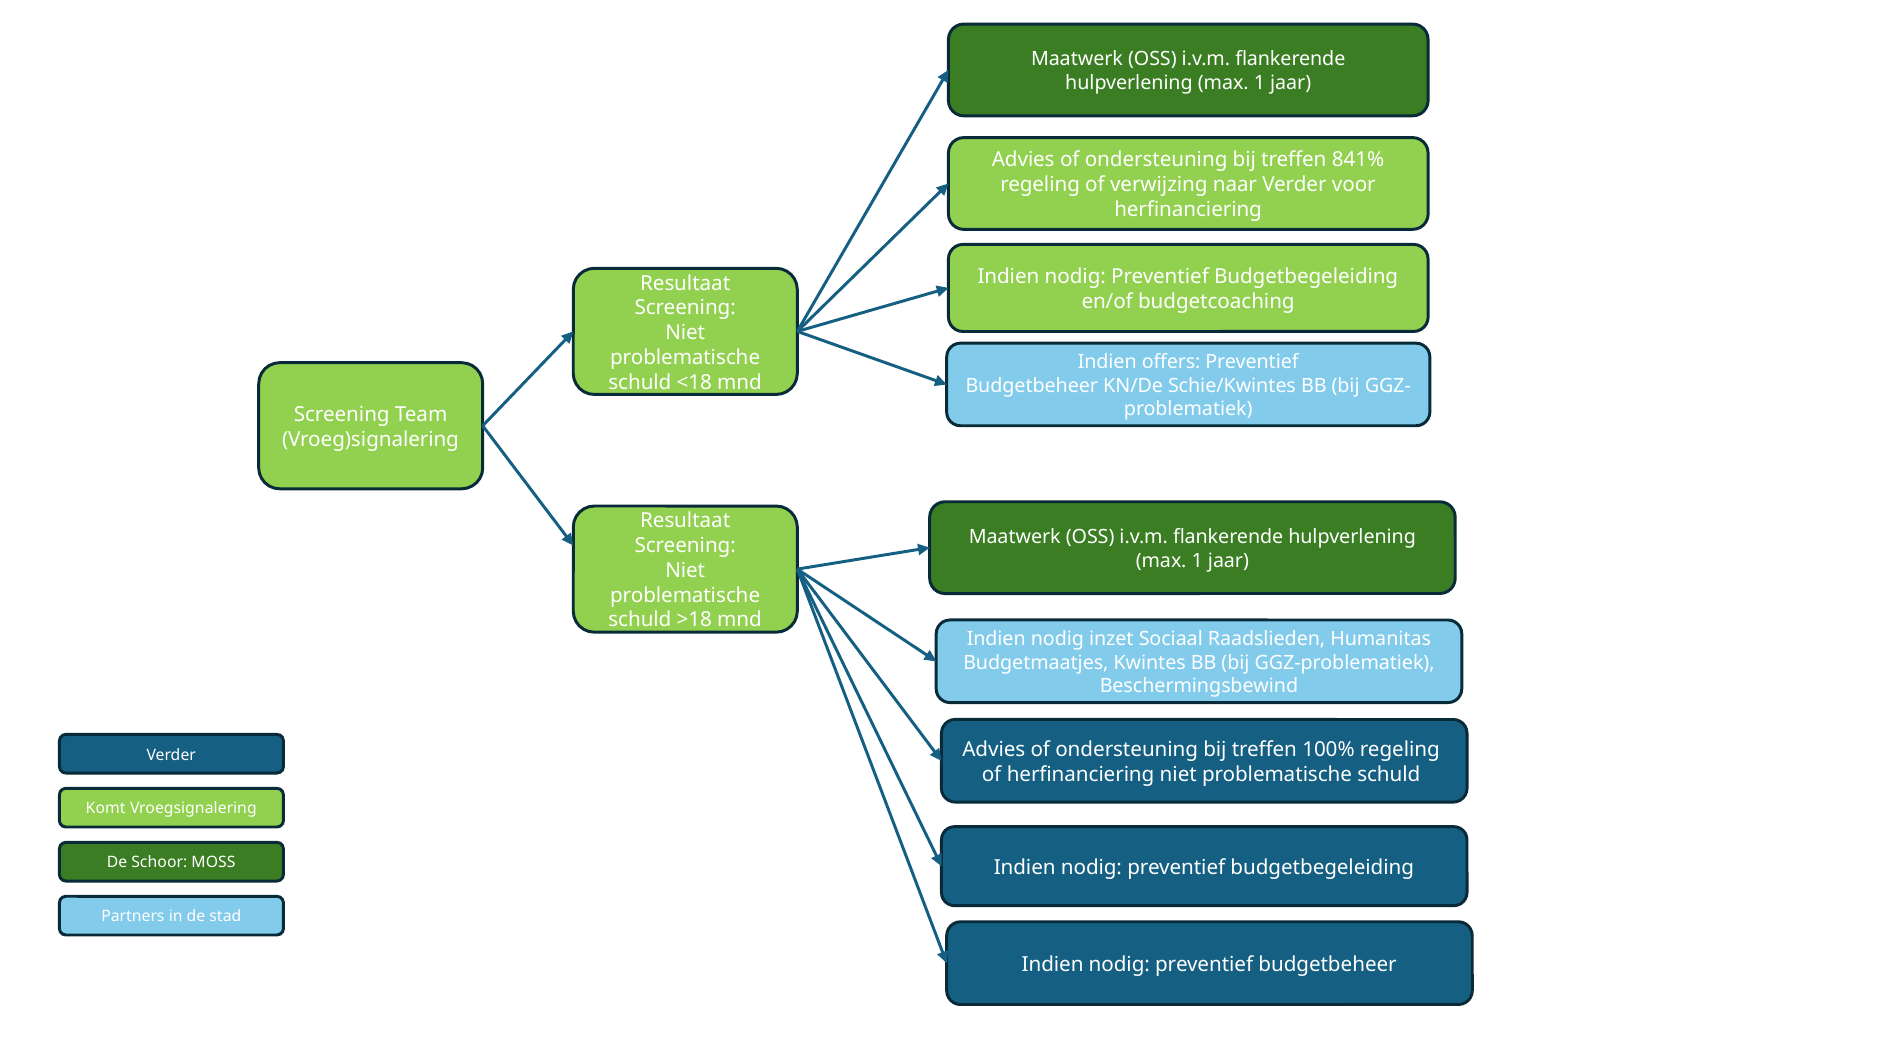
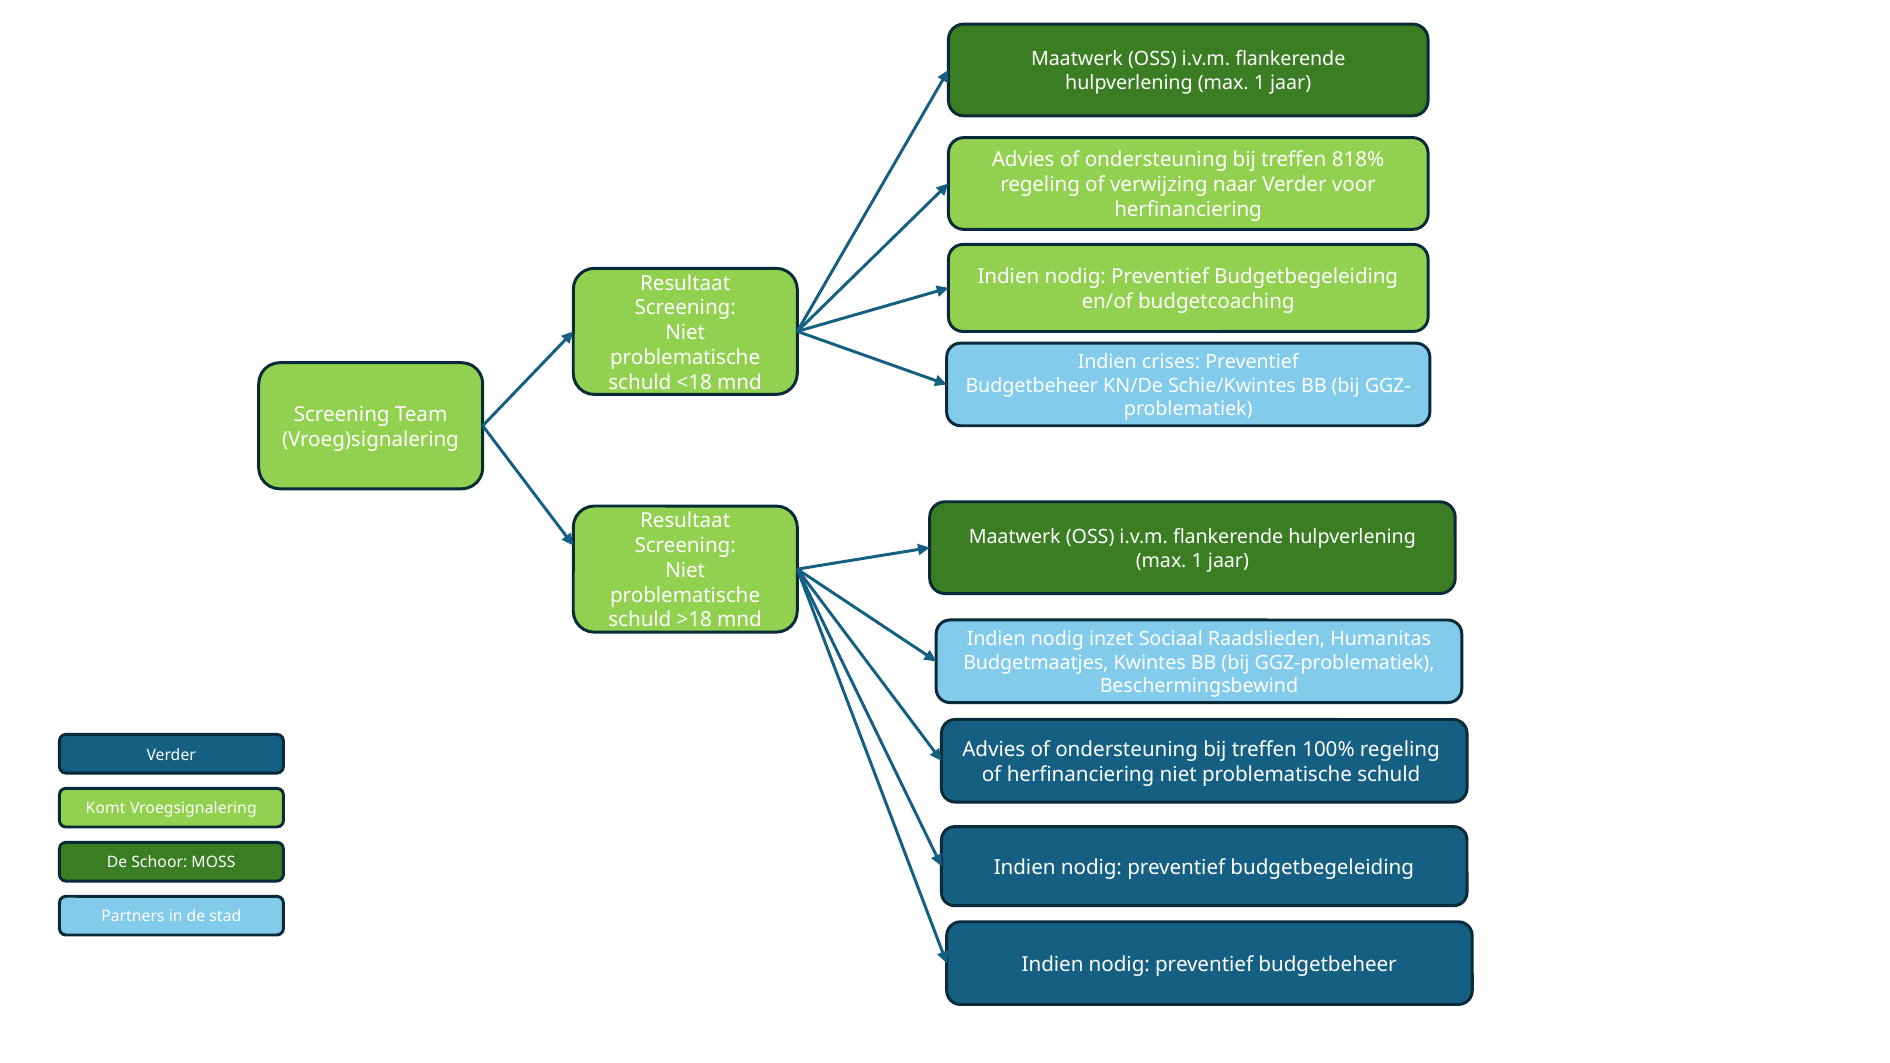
841%: 841% -> 818% (1358, 160)
offers: offers -> crises (1171, 362)
